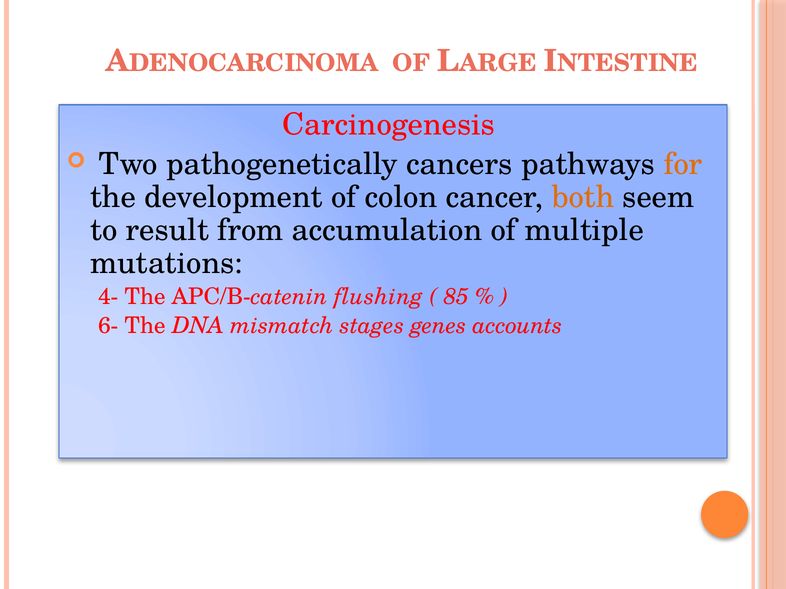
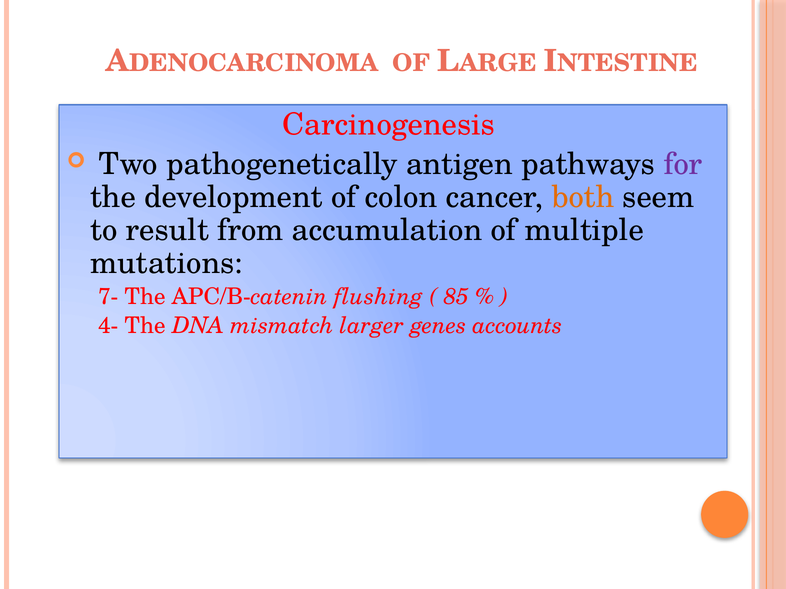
cancers: cancers -> antigen (459, 164)
for colour: orange -> purple (683, 164)
4-: 4- -> 7- (108, 297)
6-: 6- -> 4- (108, 326)
stages: stages -> larger (372, 326)
